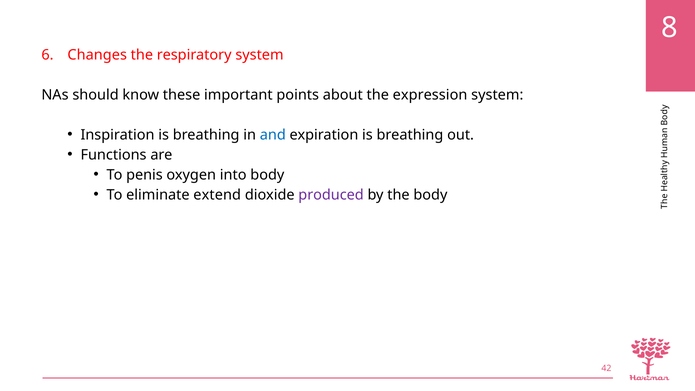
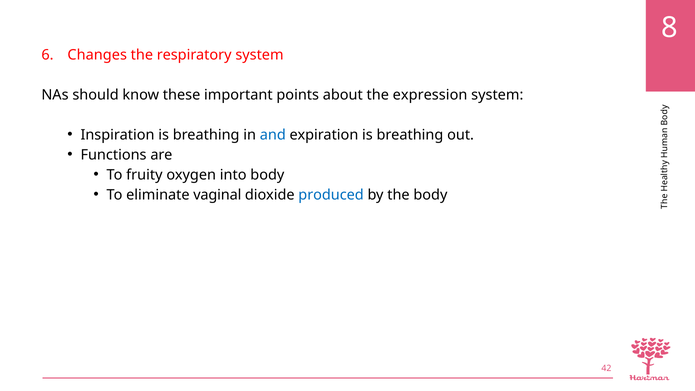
penis: penis -> fruity (144, 175)
extend: extend -> vaginal (217, 195)
produced colour: purple -> blue (331, 195)
